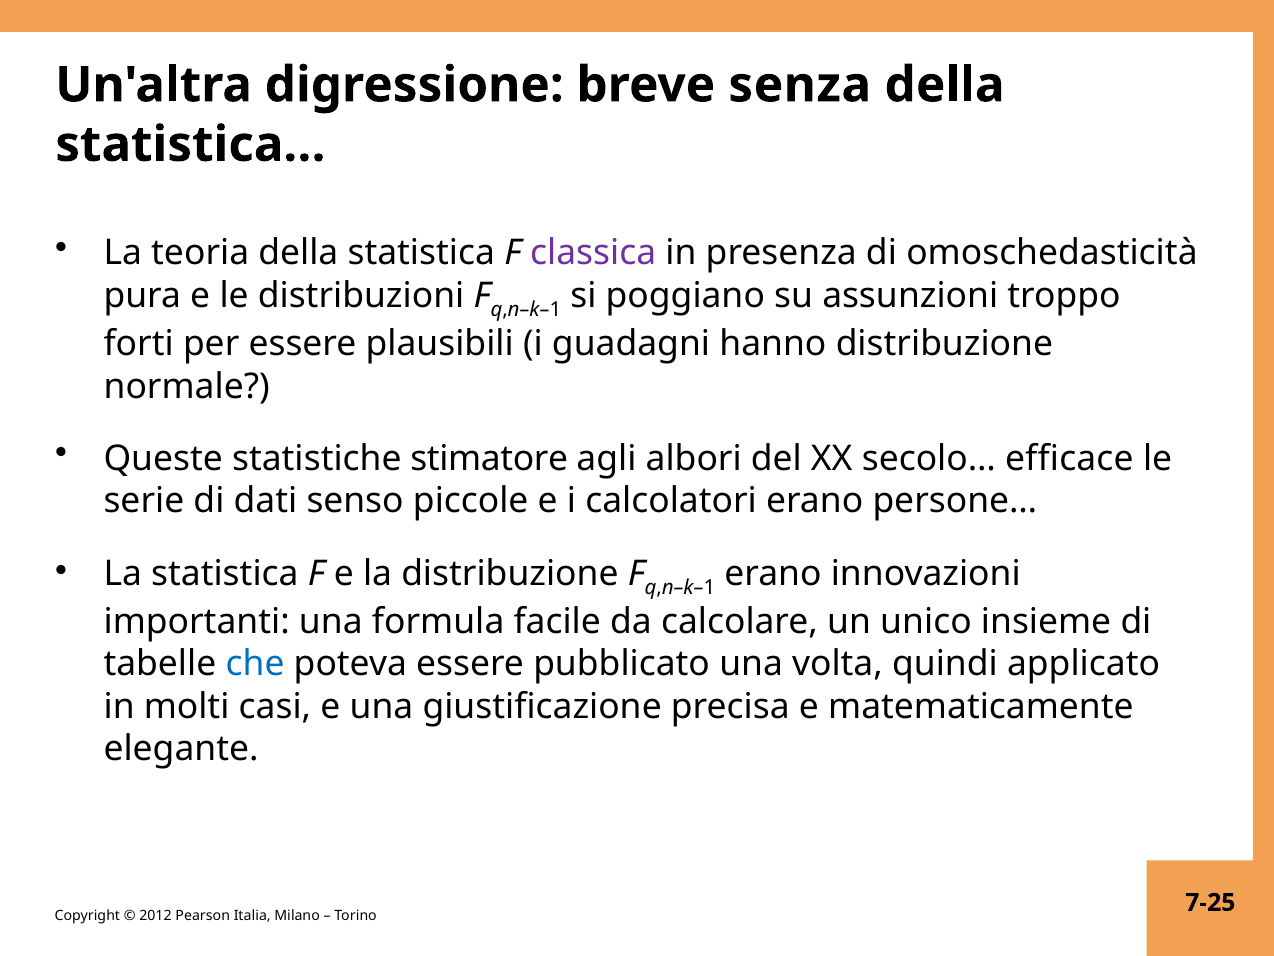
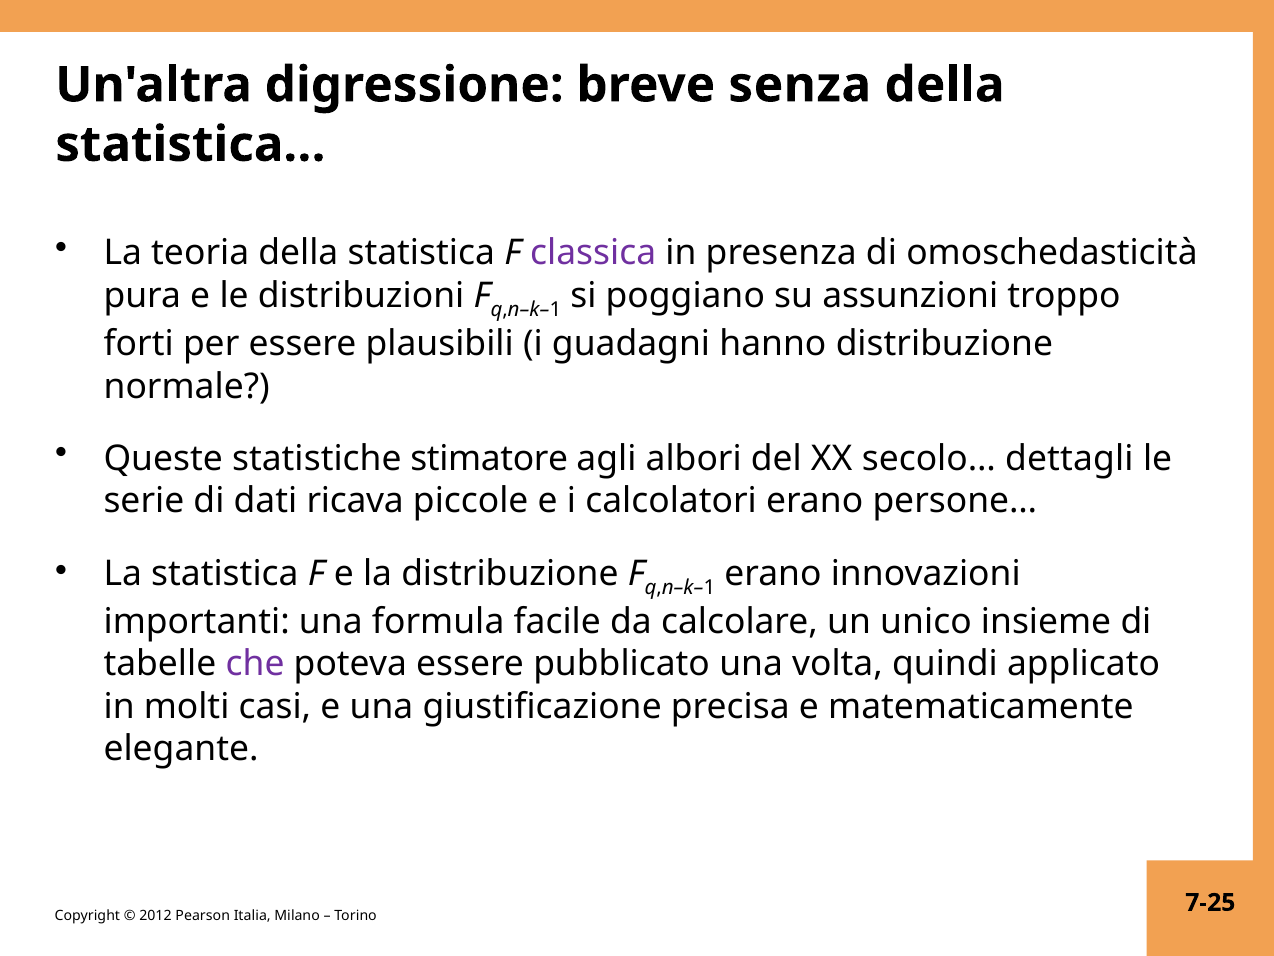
efficace: efficace -> dettagli (1069, 458)
senso: senso -> ricava (355, 501)
che colour: blue -> purple (255, 664)
